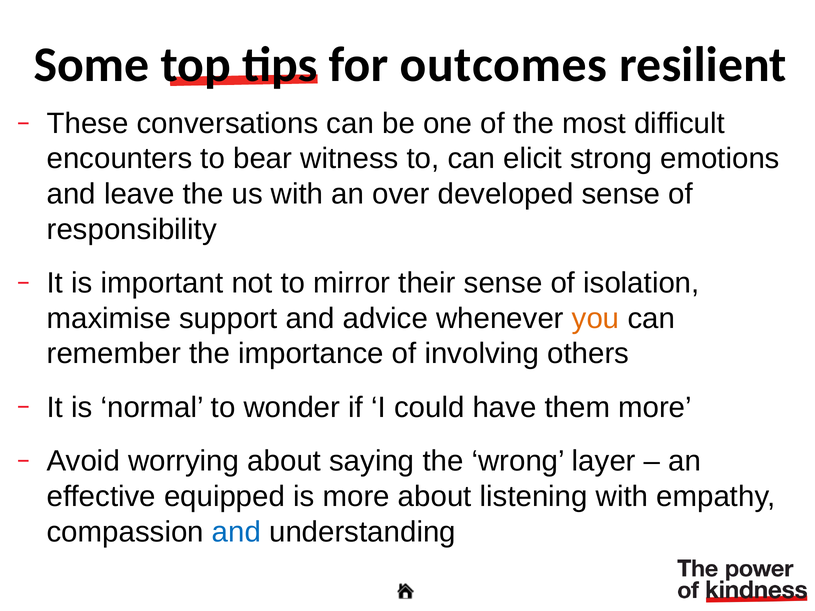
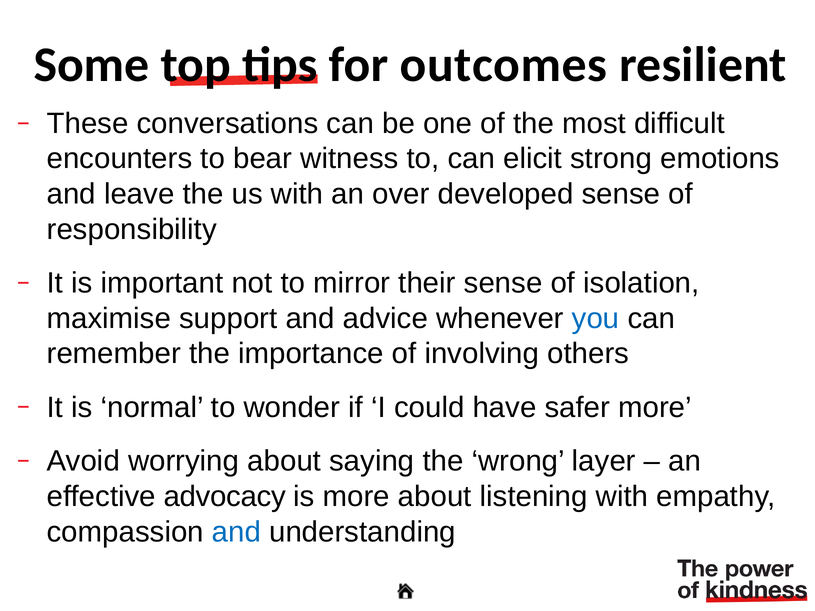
you colour: orange -> blue (596, 319)
them: them -> safer (577, 408)
equipped: equipped -> advocacy (225, 497)
